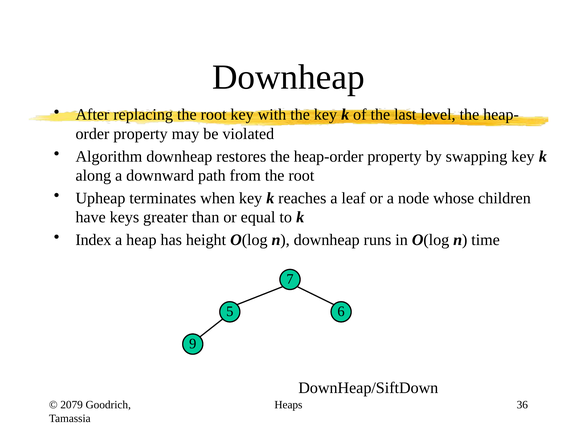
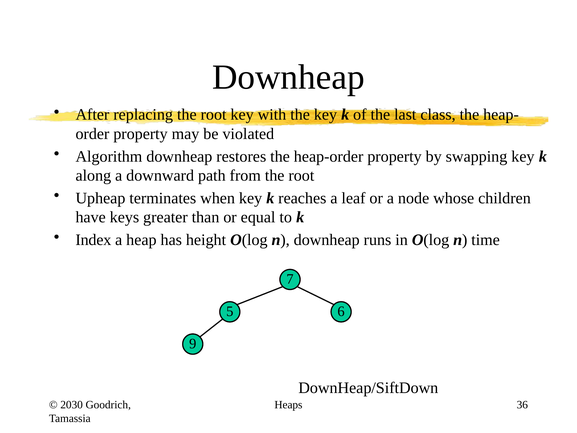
level: level -> class (438, 115)
2079: 2079 -> 2030 (72, 405)
